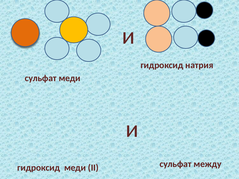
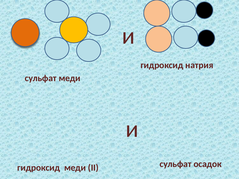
между: между -> осадок (208, 164)
